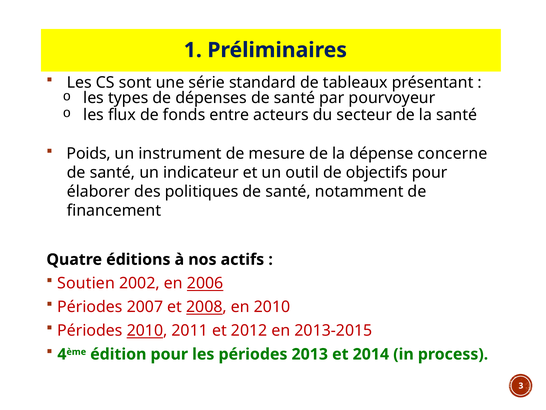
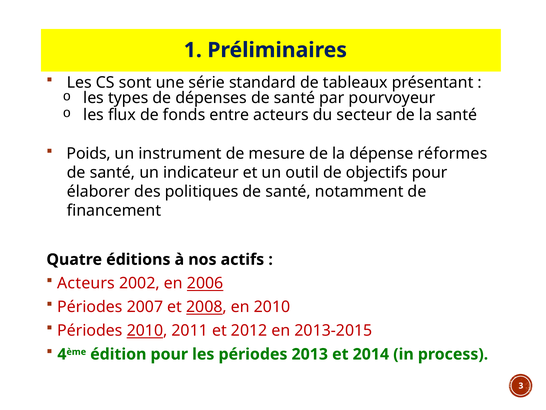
concerne: concerne -> réformes (452, 153)
Soutien: Soutien -> Acteurs (86, 283)
